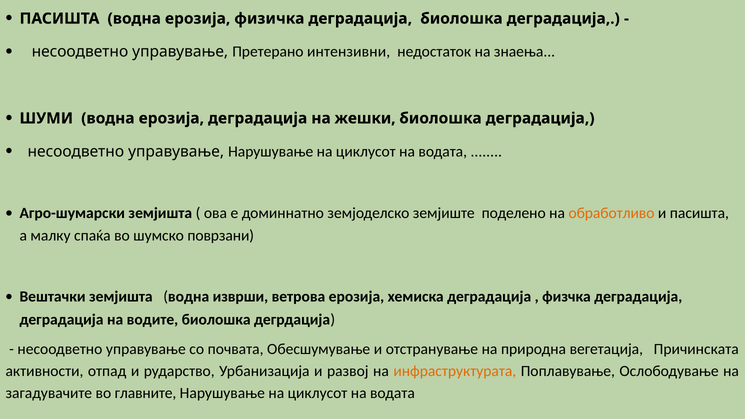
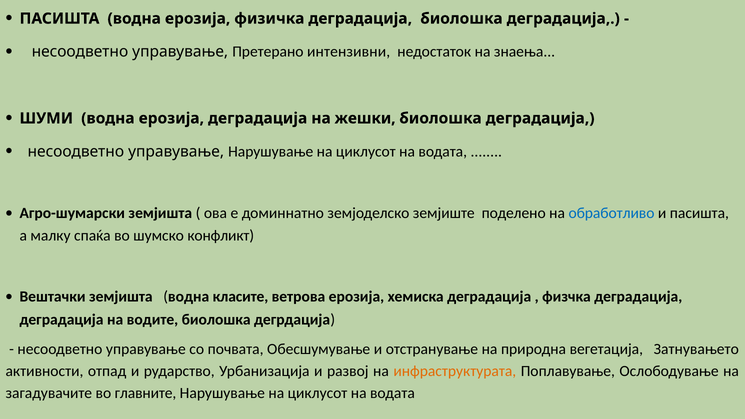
обработливо colour: orange -> blue (611, 213)
поврзани: поврзани -> конфликт (221, 236)
изврши: изврши -> класите (240, 297)
Причинската: Причинската -> Затнувањето (696, 349)
